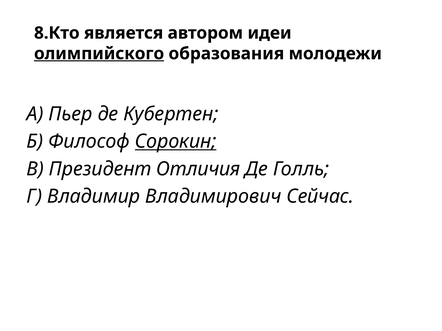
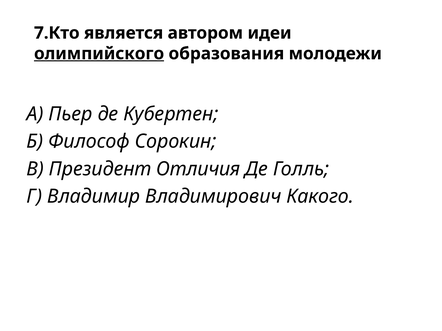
8.Кто: 8.Кто -> 7.Кто (57, 33)
Сорокин underline: present -> none (176, 142)
Сейчас: Сейчас -> Какого (320, 197)
